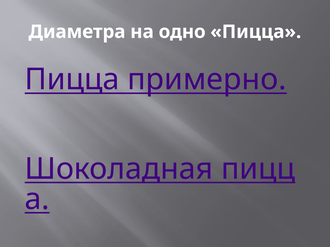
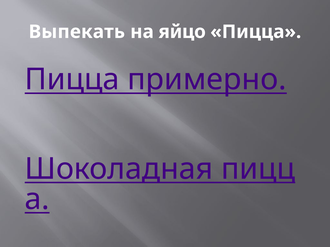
Диаметра: Диаметра -> Выпекать (77, 32)
одно: одно -> яйцо (182, 32)
